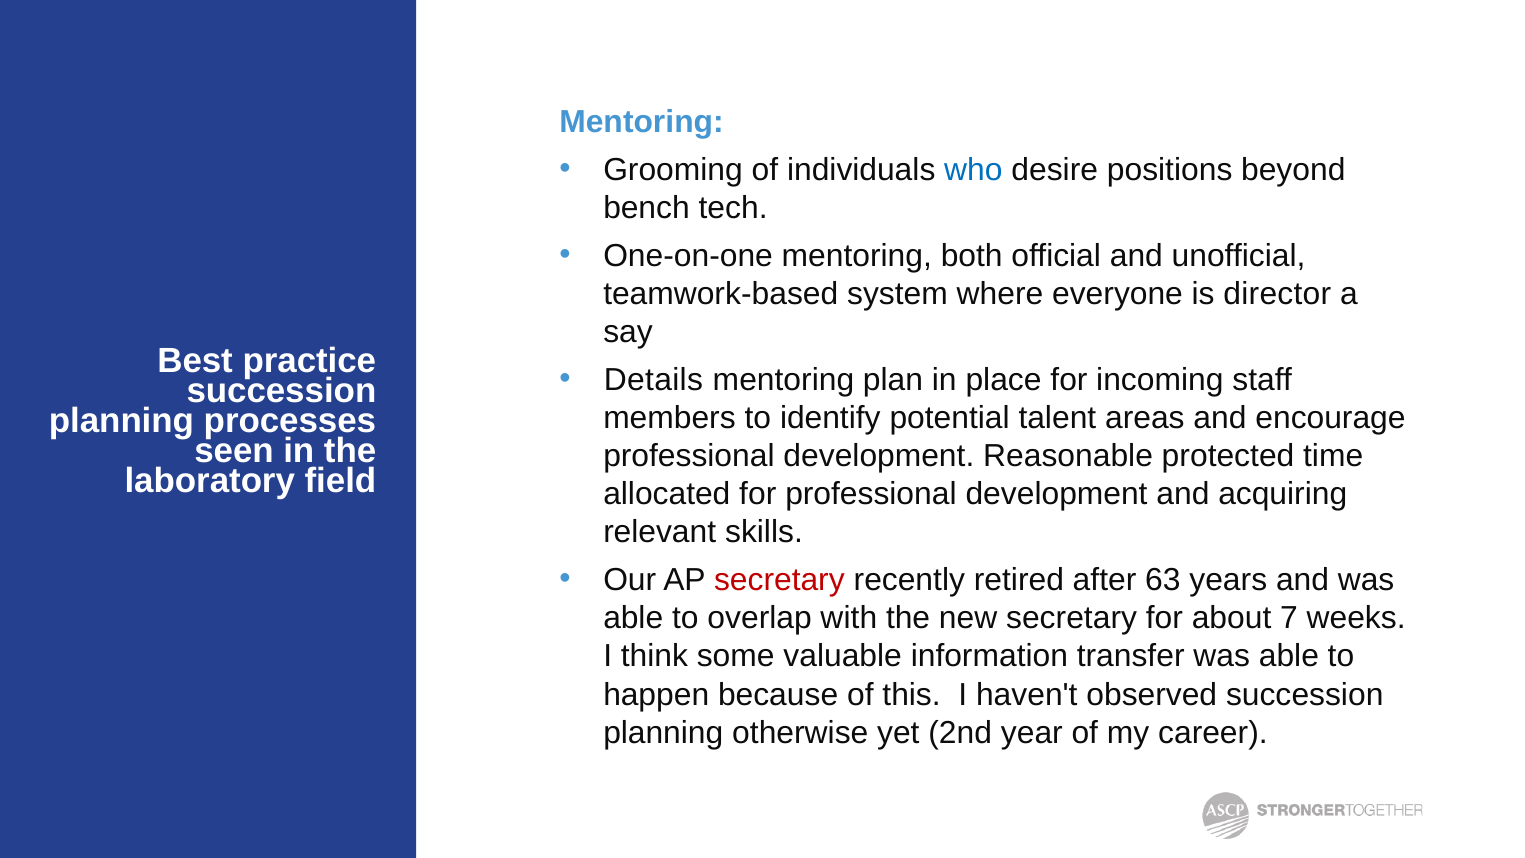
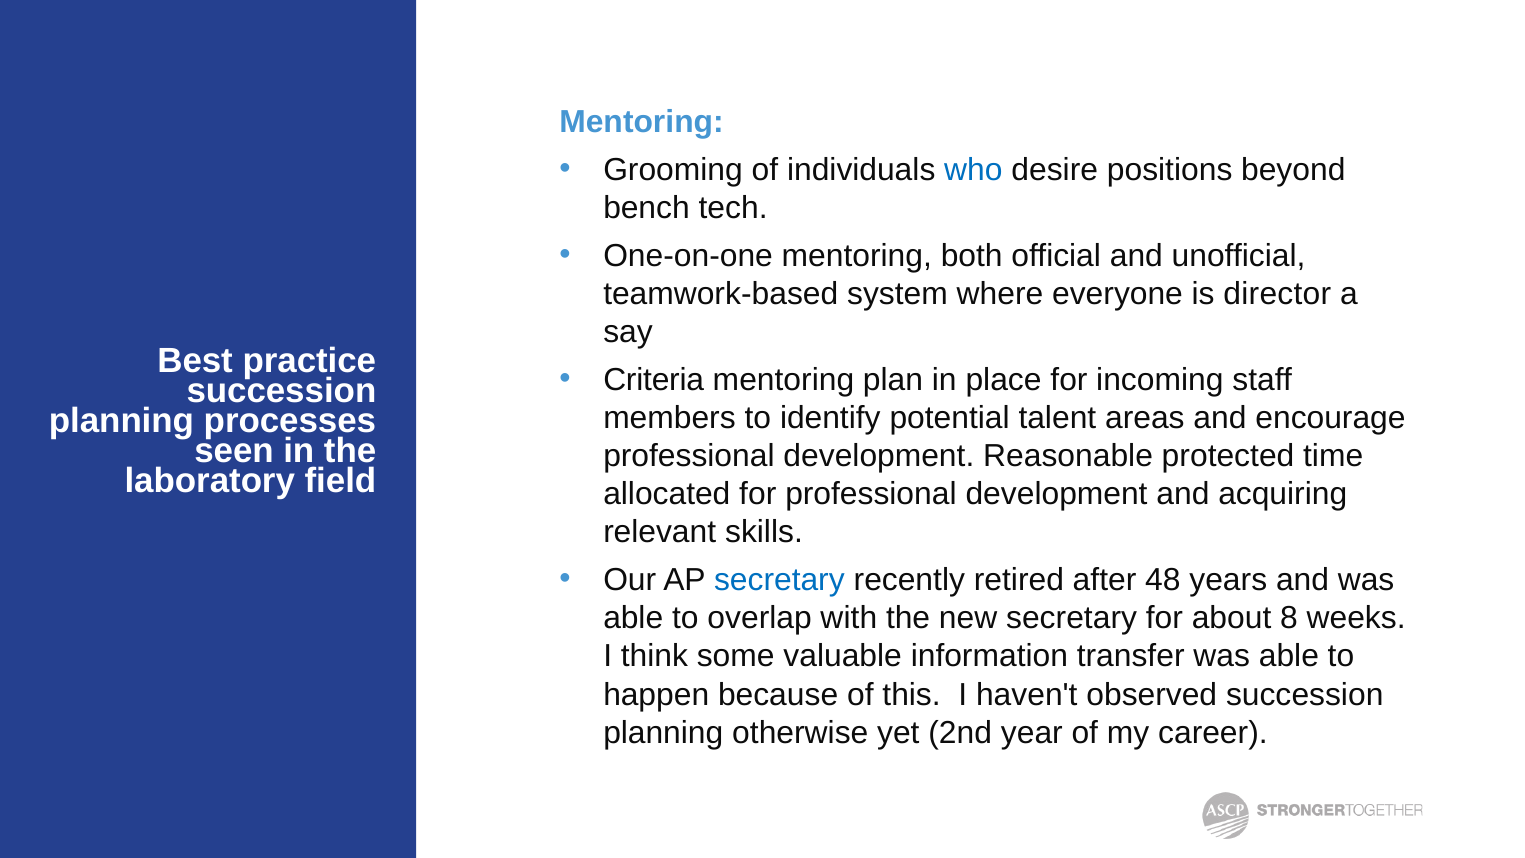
Details: Details -> Criteria (654, 380)
secretary colour: red -> blue (779, 580)
63: 63 -> 48 (1163, 580)
7: 7 -> 8 (1289, 618)
